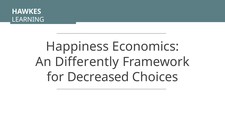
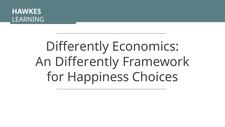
Happiness: Happiness -> Differently (77, 46)
Decreased: Decreased -> Happiness (98, 77)
